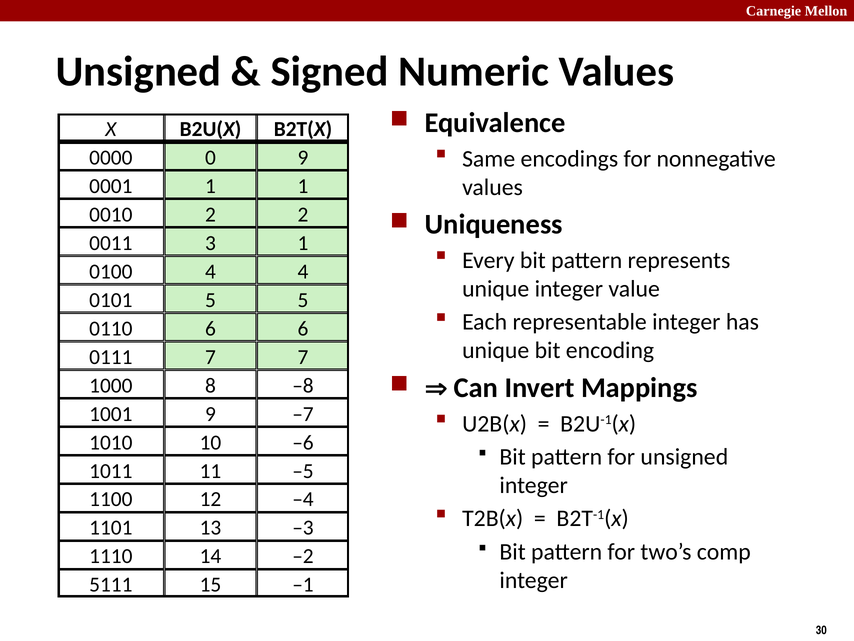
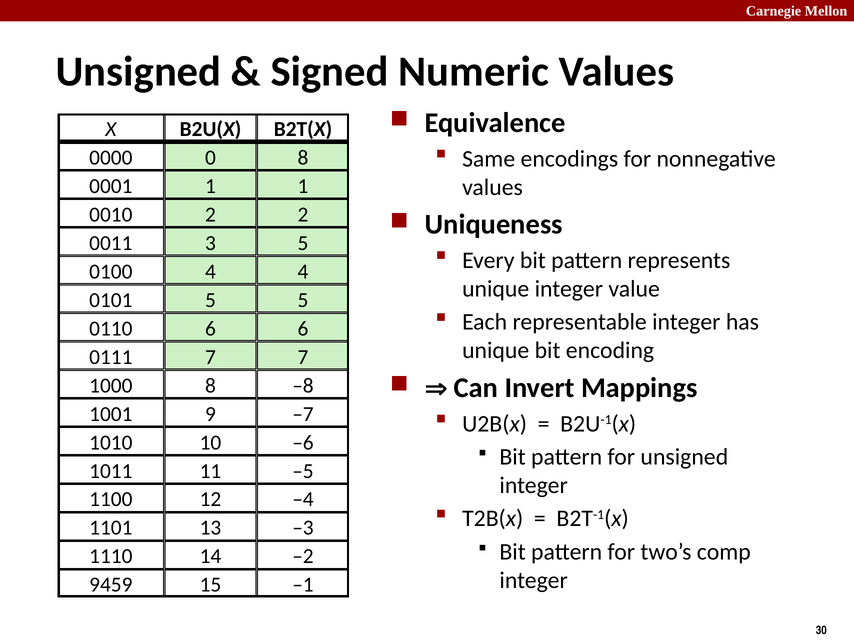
0000 9: 9 -> 8 (303, 157)
0011 1: 1 -> 5 (303, 243)
5111: 5111 -> 9459 (111, 584)
